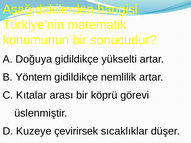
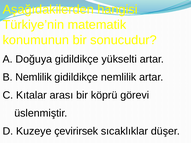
B Yöntem: Yöntem -> Nemlilik (34, 77)
